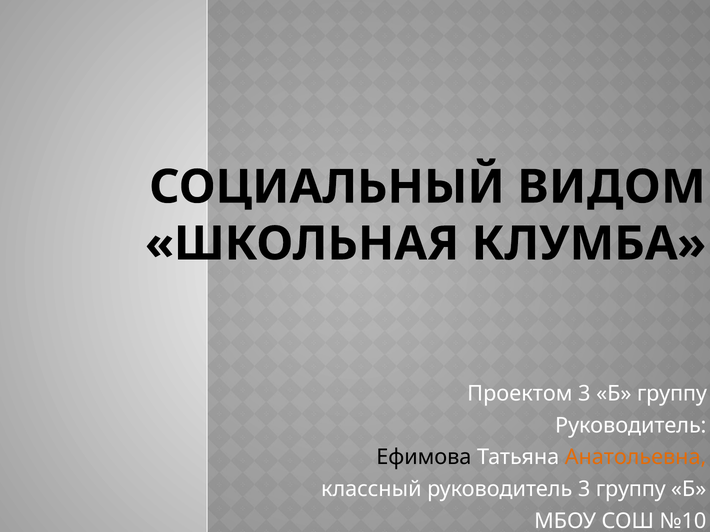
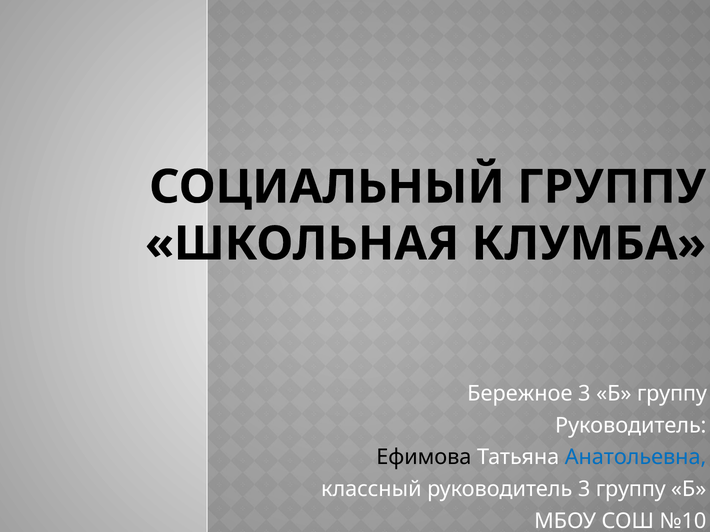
СОЦИАЛЬНЫЙ ВИДОМ: ВИДОМ -> ГРУППУ (612, 187)
Проектом: Проектом -> Бережное (520, 394)
Анатольевна colour: orange -> blue (636, 458)
